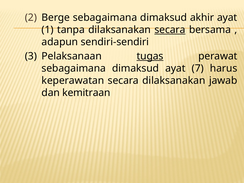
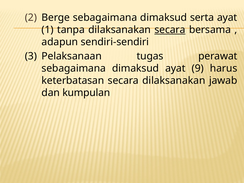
akhir: akhir -> serta (202, 18)
tugas underline: present -> none (150, 56)
7: 7 -> 9 (198, 68)
keperawatan: keperawatan -> keterbatasan (73, 81)
kemitraan: kemitraan -> kumpulan (86, 93)
